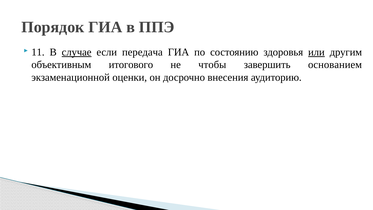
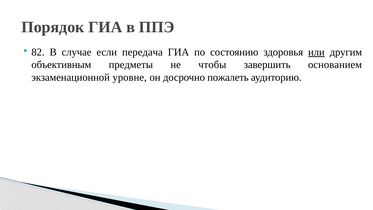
11: 11 -> 82 (38, 52)
случае underline: present -> none (77, 52)
итогового: итогового -> предметы (131, 65)
оценки: оценки -> уровне (130, 77)
внесения: внесения -> пожалеть (228, 77)
